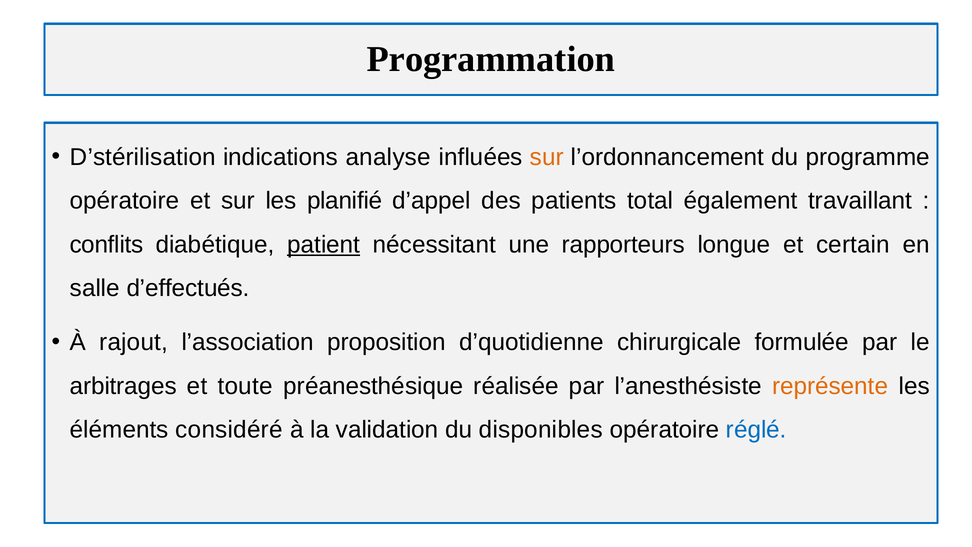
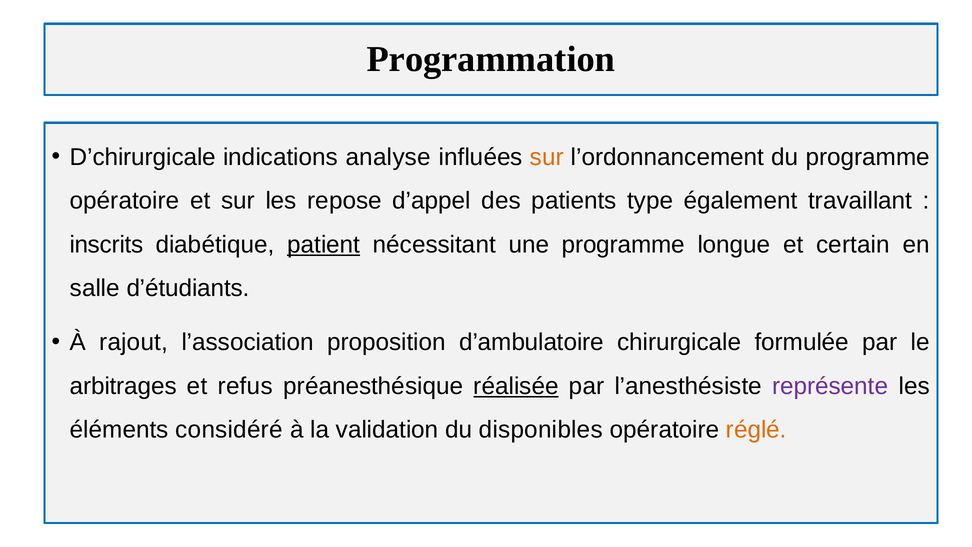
D’stérilisation: D’stérilisation -> D’chirurgicale (143, 157)
planifié: planifié -> repose (345, 201)
total: total -> type (650, 201)
conflits: conflits -> inscrits (106, 245)
une rapporteurs: rapporteurs -> programme (623, 245)
d’effectués: d’effectués -> d’étudiants (188, 288)
d’quotidienne: d’quotidienne -> d’ambulatoire (532, 342)
toute: toute -> refus (245, 386)
réalisée underline: none -> present (516, 386)
représente colour: orange -> purple (830, 386)
réglé colour: blue -> orange (756, 430)
